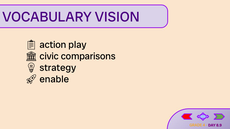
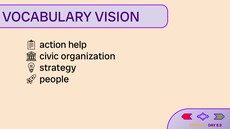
play: play -> help (78, 45)
comparisons: comparisons -> organization (88, 56)
enable: enable -> people (54, 79)
